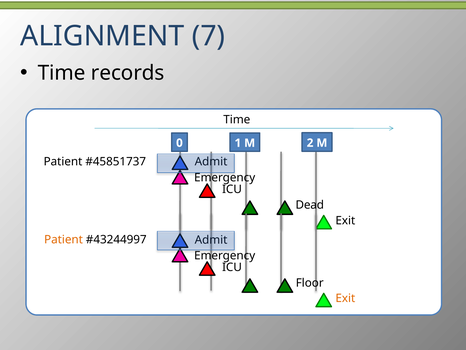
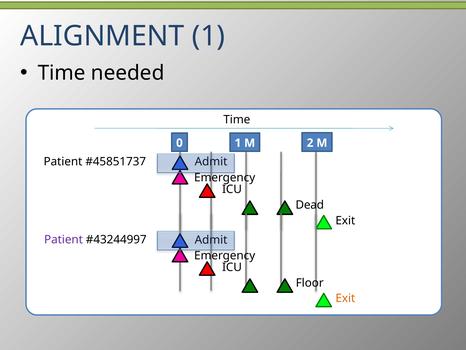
ALIGNMENT 7: 7 -> 1 (208, 36)
records: records -> needed (128, 73)
Patient colour: orange -> purple (64, 239)
